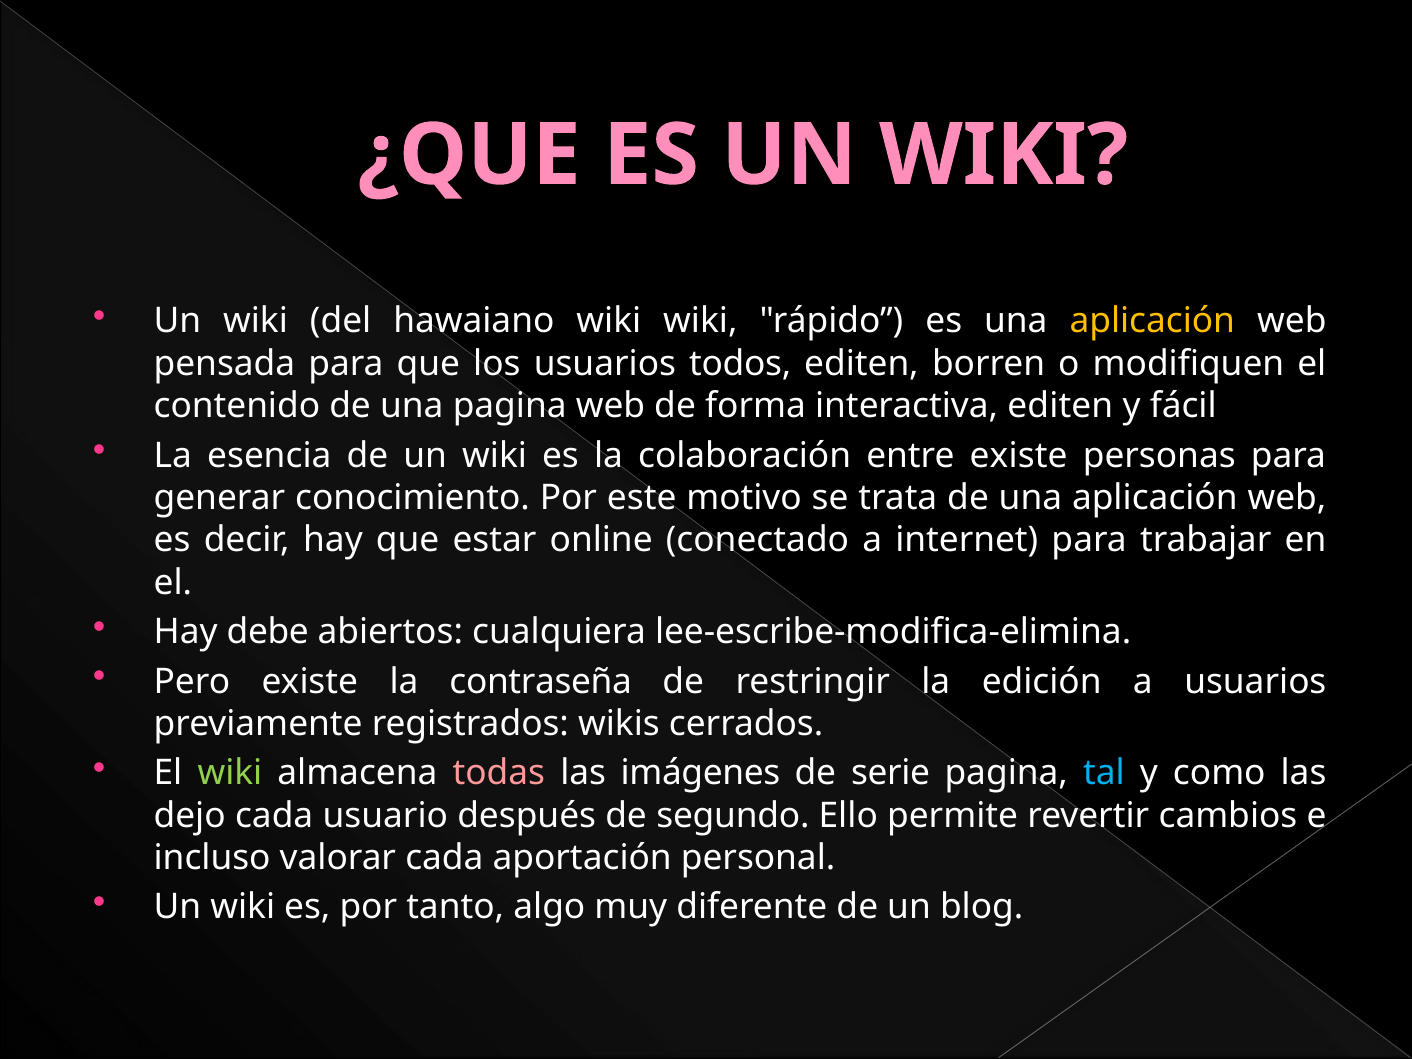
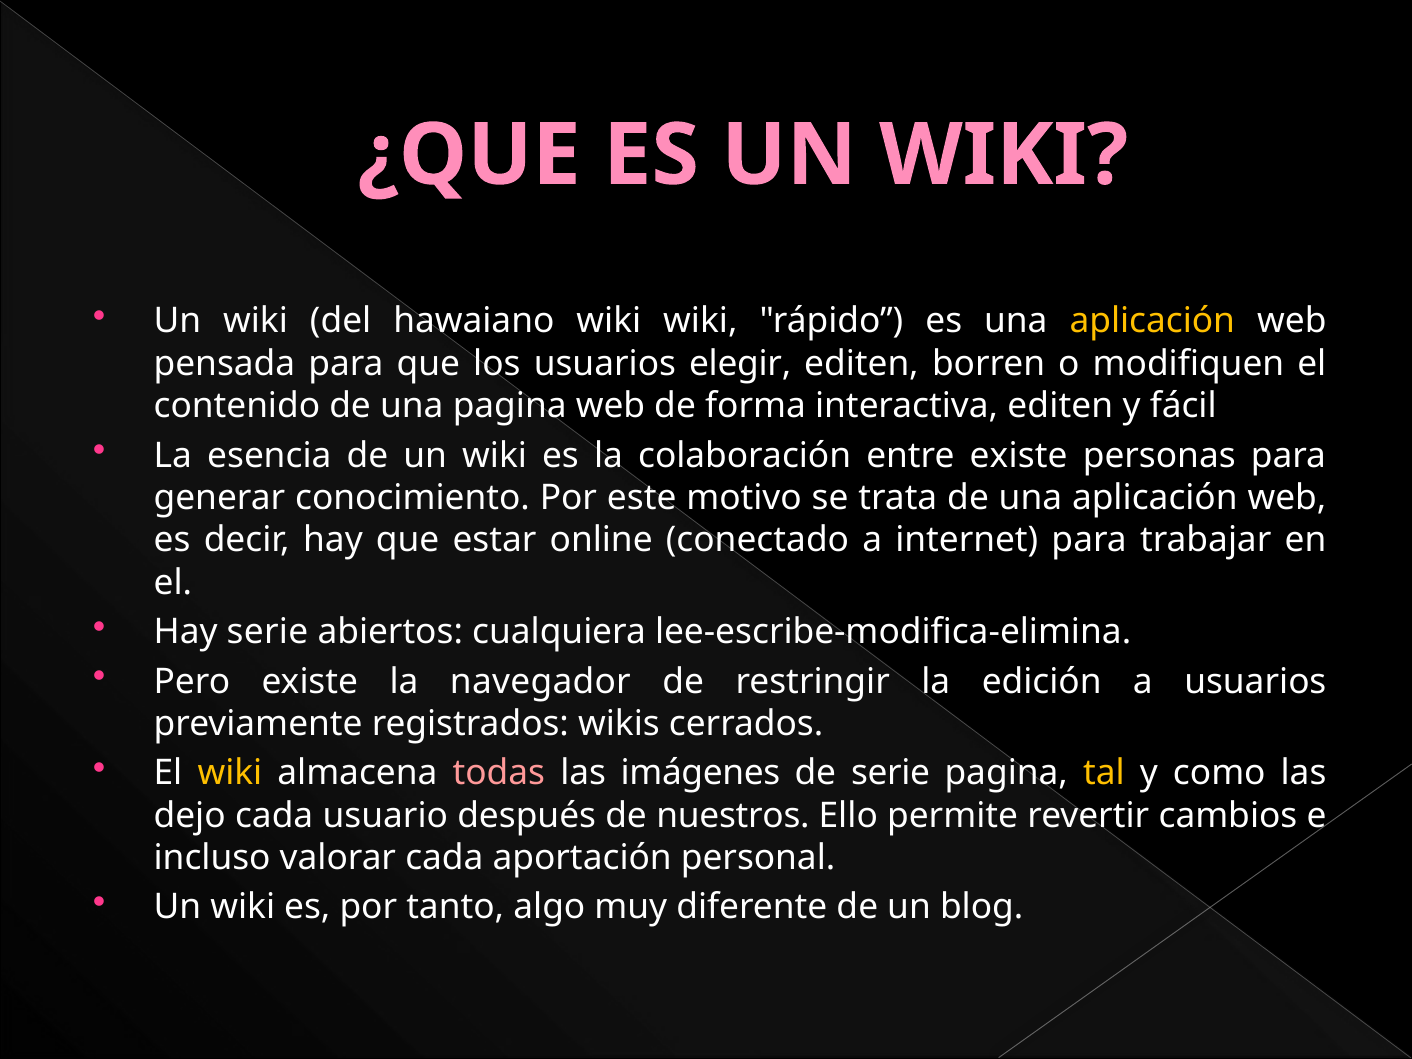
todos: todos -> elegir (740, 364)
Hay debe: debe -> serie (267, 632)
contraseña: contraseña -> navegador (540, 681)
wiki colour: light green -> yellow (230, 773)
tal colour: light blue -> yellow (1104, 773)
segundo: segundo -> nuestros (733, 816)
